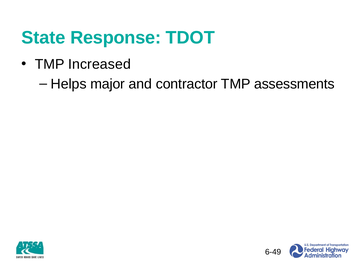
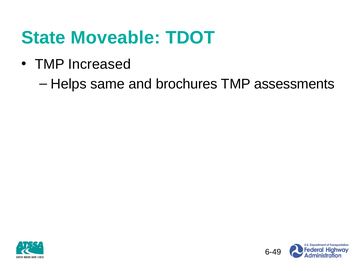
Response: Response -> Moveable (115, 38)
major: major -> same (108, 84)
contractor: contractor -> brochures (187, 84)
